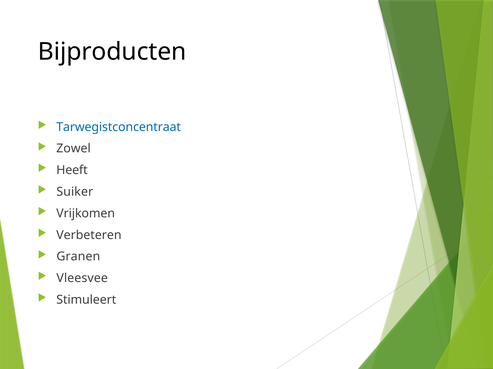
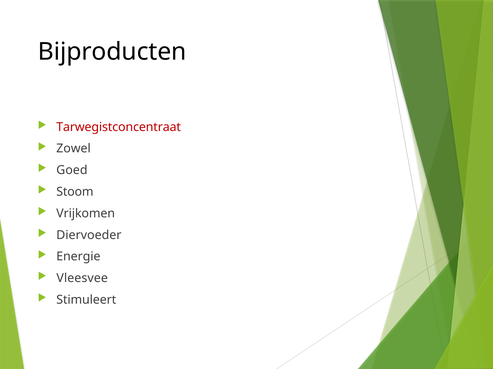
Tarwegistconcentraat colour: blue -> red (119, 127)
Heeft: Heeft -> Goed (72, 171)
Suiker: Suiker -> Stoom (75, 192)
Verbeteren: Verbeteren -> Diervoeder (89, 235)
Granen: Granen -> Energie (78, 257)
